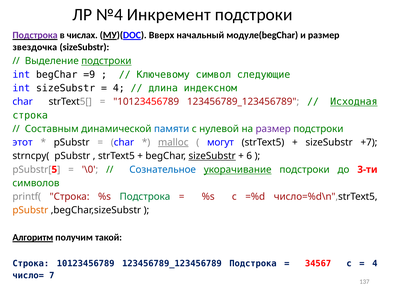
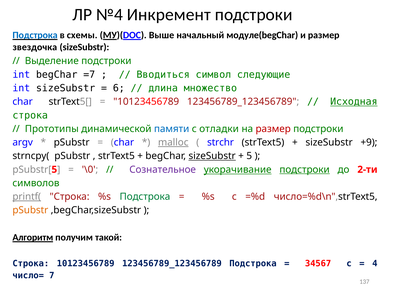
Подстрока colour: purple -> blue (35, 35)
числах: числах -> схемы (82, 35)
Вверх: Вверх -> Выше (162, 35)
подстроки underline: present -> none (106, 61)
=9: =9 -> =7 (89, 75)
Ключевому: Ключевому -> Вводиться (163, 75)
4: 4 -> 6 (119, 88)
индексном: индексном -> множество (210, 88)
Составным: Составным -> Прототипы (52, 129)
нулевой: нулевой -> отладки (219, 129)
размер colour: purple -> red (273, 129)
этот: этот -> argv (23, 142)
могут: могут -> strchr (221, 142)
+7: +7 -> +9 (369, 142)
6: 6 -> 5 (249, 156)
Сознательное colour: blue -> purple (163, 169)
подстроки underline: none -> present (305, 169)
3-ти: 3-ти -> 2-ти (367, 169)
printf( underline: none -> present (27, 196)
